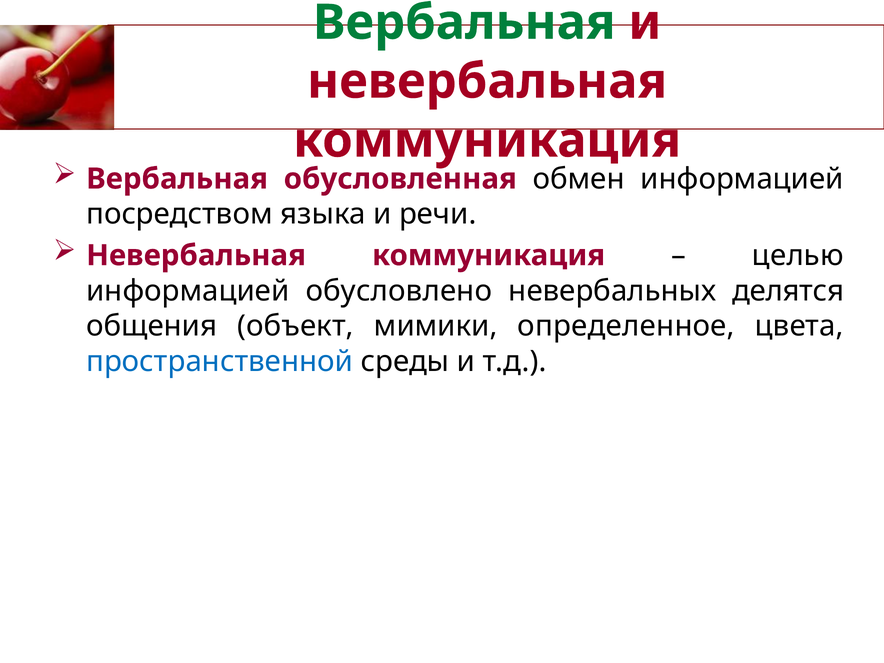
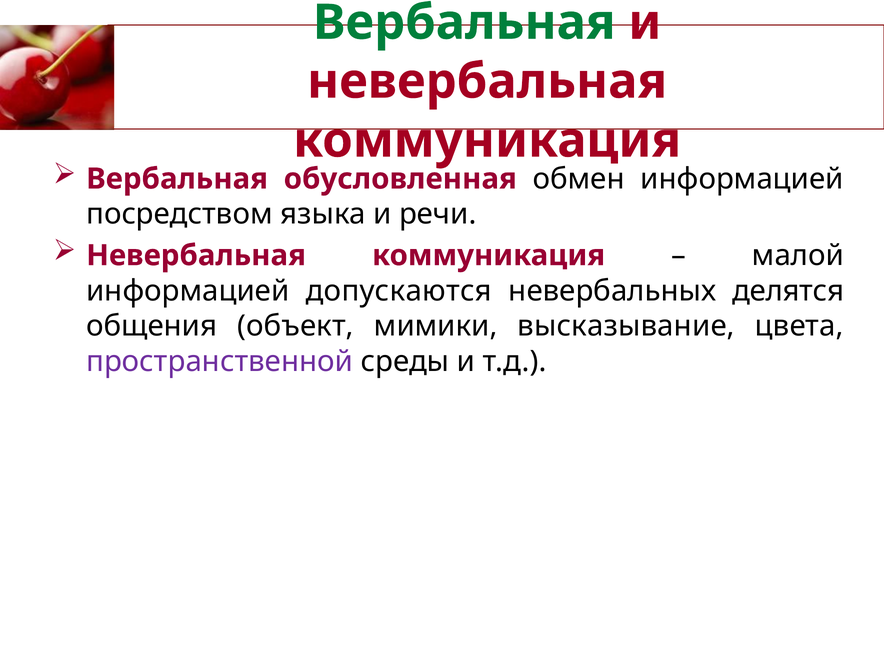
целью: целью -> малой (798, 255)
обусловлено: обусловлено -> допускаются (399, 291)
определенное: определенное -> высказывание (626, 326)
пространственной colour: blue -> purple (220, 362)
